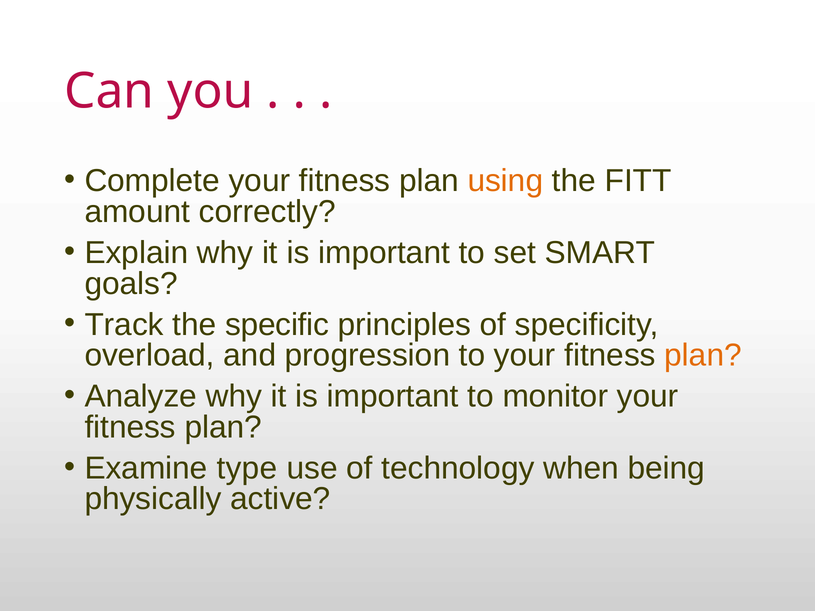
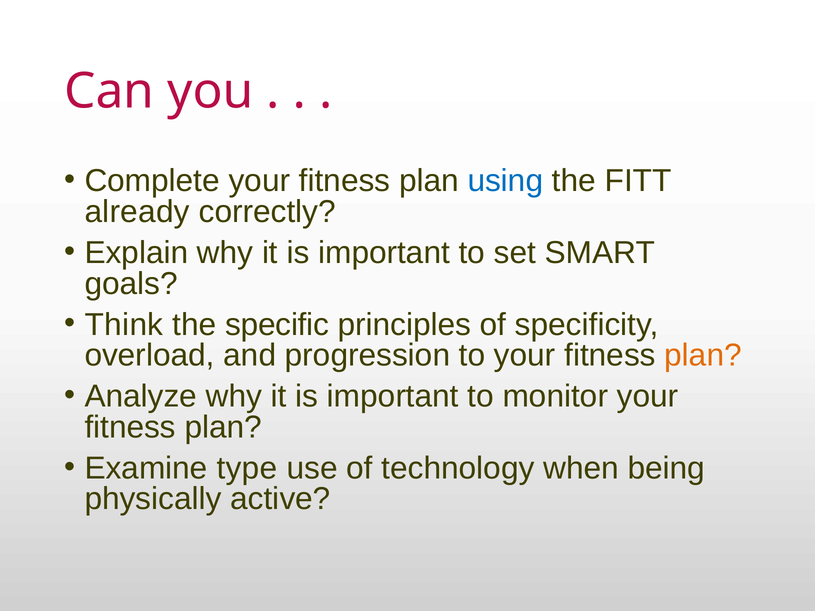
using colour: orange -> blue (505, 181)
amount: amount -> already (137, 212)
Track: Track -> Think (124, 325)
